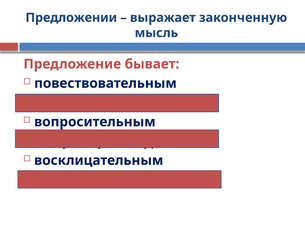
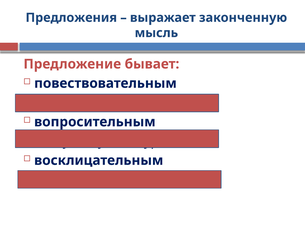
Предложении: Предложении -> Предложения (71, 18)
